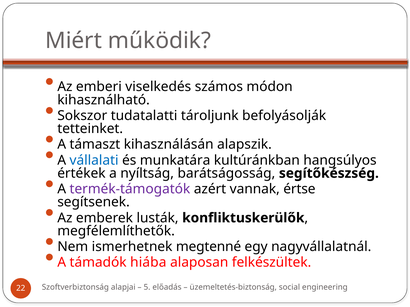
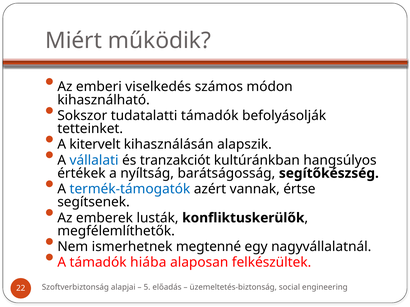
tudatalatti tároljunk: tároljunk -> támadók (210, 116)
támaszt: támaszt -> kitervelt (95, 145)
munkatára: munkatára -> tranzakciót (175, 160)
termék-támogatók colour: purple -> blue (130, 189)
